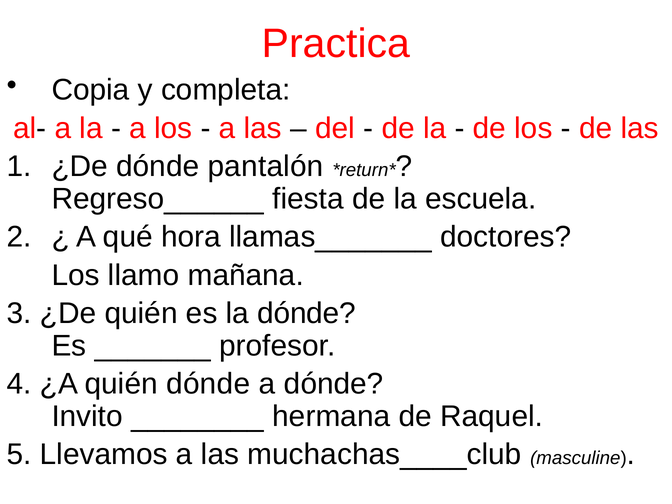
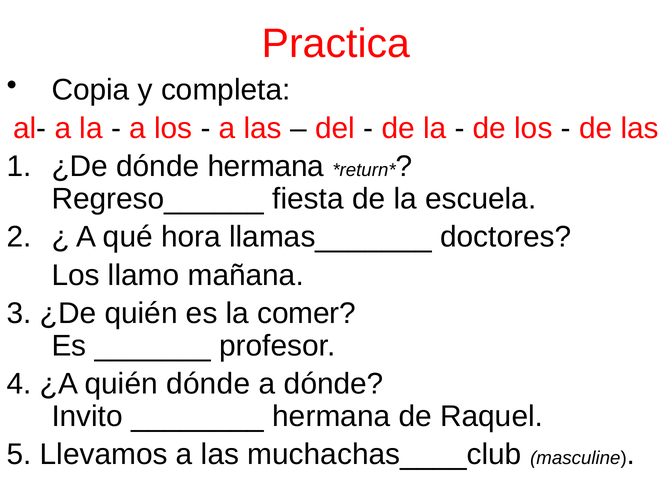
dónde pantalón: pantalón -> hermana (266, 166)
la dónde: dónde -> comer (307, 313)
